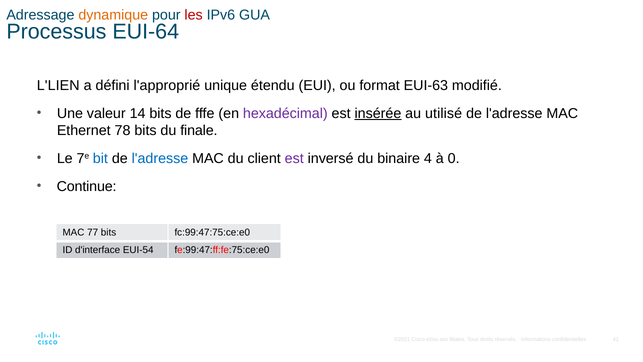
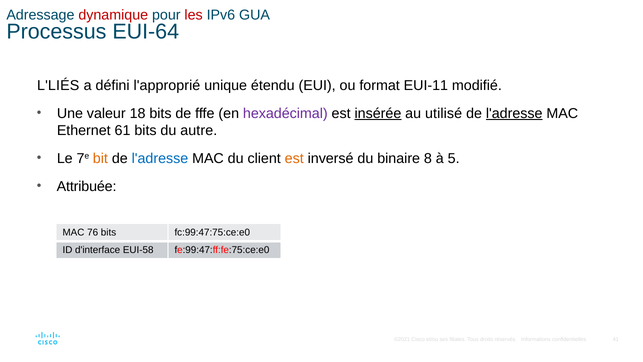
dynamique colour: orange -> red (113, 15)
L'LIEN: L'LIEN -> L'LIÉS (58, 86)
EUI-63: EUI-63 -> EUI-11 (426, 86)
14: 14 -> 18 (138, 113)
l'adresse underline: none -> present (514, 113)
78: 78 -> 61 (123, 131)
finale: finale -> autre (199, 131)
bit colour: blue -> orange (100, 158)
est colour: purple -> orange (294, 158)
4: 4 -> 8 (428, 158)
0: 0 -> 5 (454, 158)
Continue: Continue -> Attribuée (87, 186)
77: 77 -> 76 (93, 232)
EUI-54: EUI-54 -> EUI-58 (138, 250)
